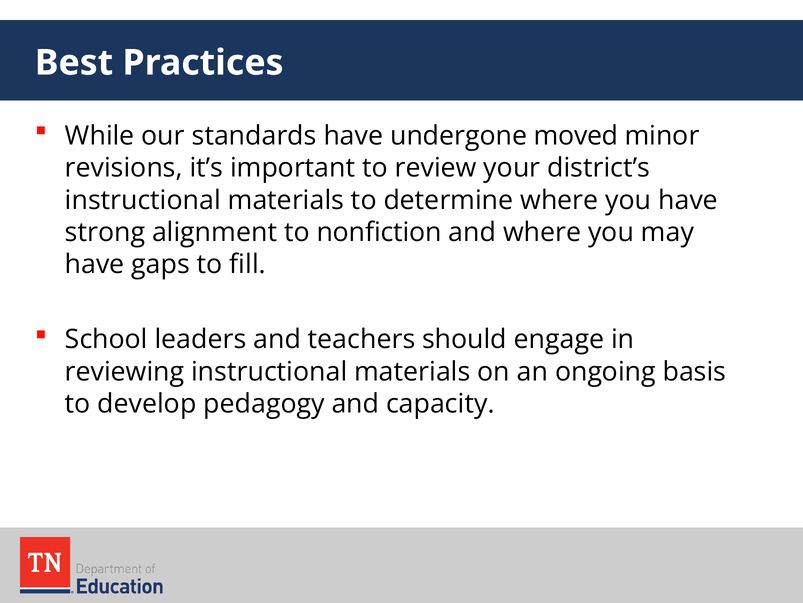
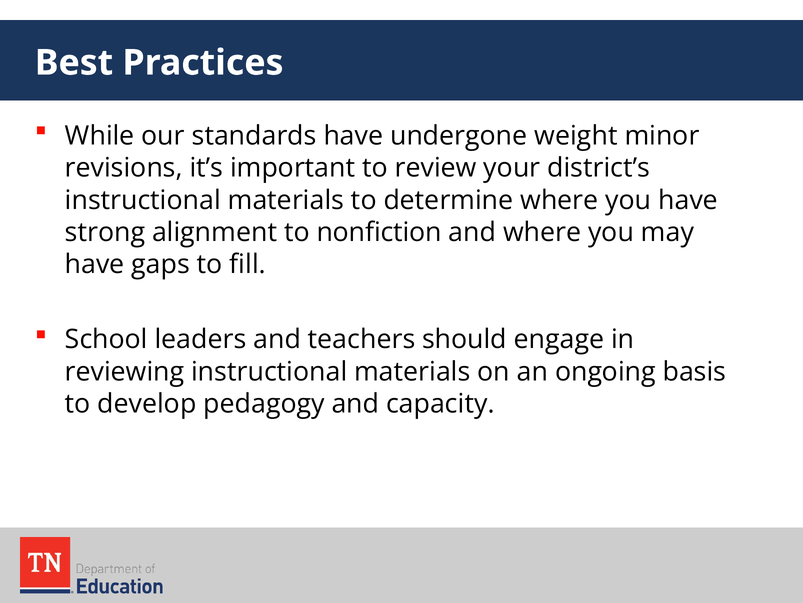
moved: moved -> weight (576, 136)
